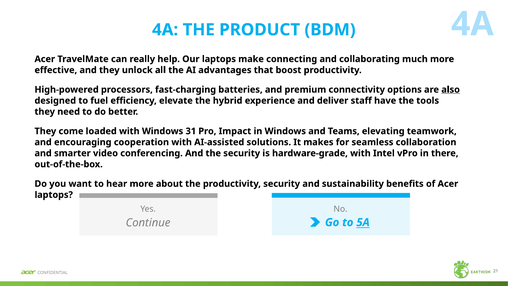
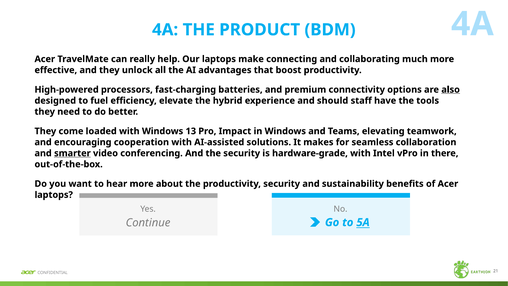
deliver: deliver -> should (333, 101)
31: 31 -> 13 (191, 131)
smarter underline: none -> present (72, 153)
